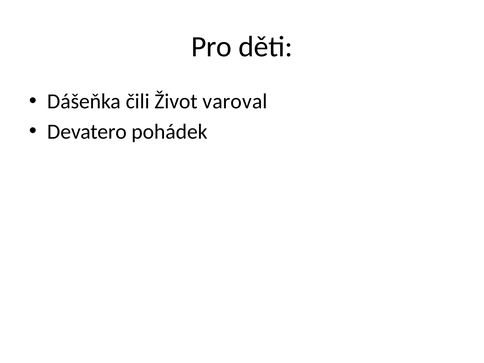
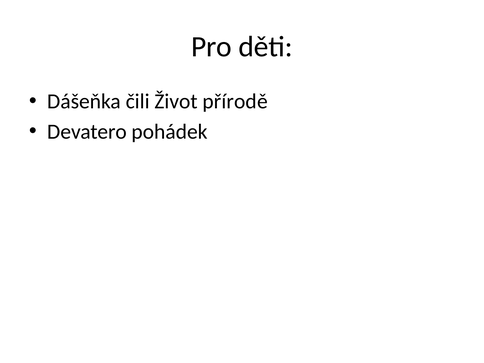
varoval: varoval -> přírodě (235, 102)
